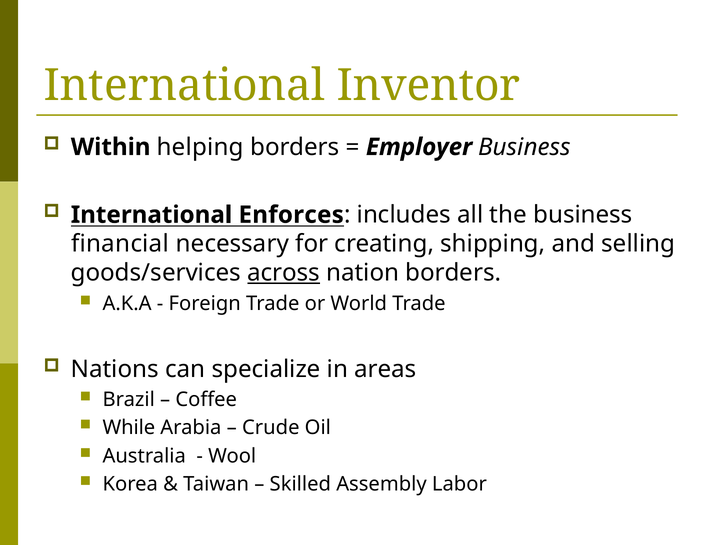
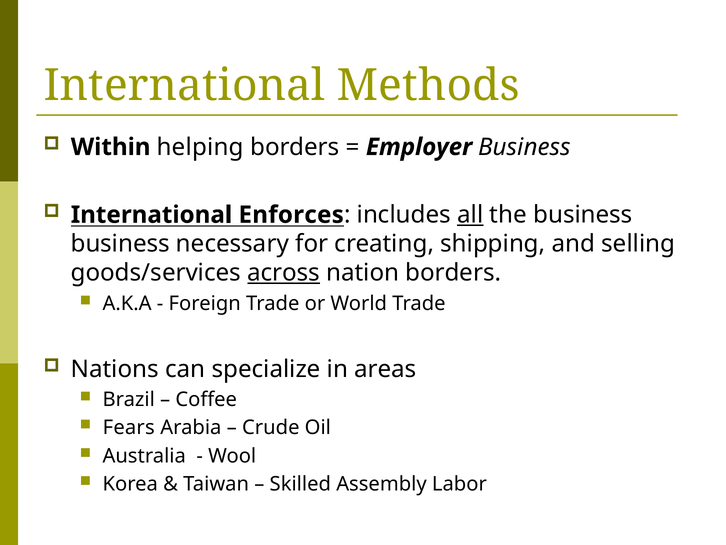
Inventor: Inventor -> Methods (428, 85)
all underline: none -> present (470, 215)
financial: financial -> business (120, 244)
While: While -> Fears (129, 427)
